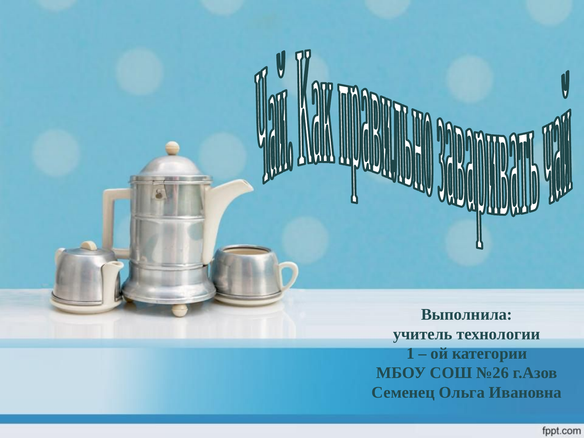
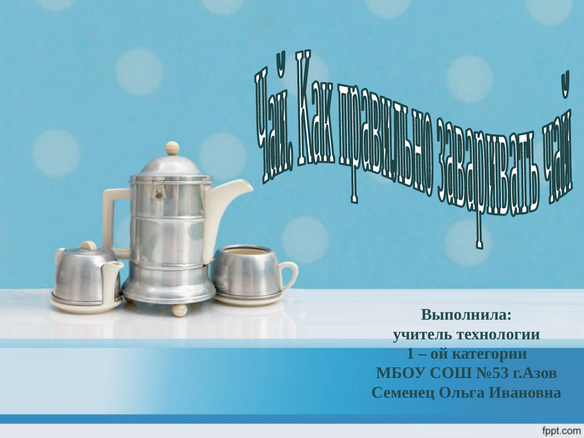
№26: №26 -> №53 (493, 373)
